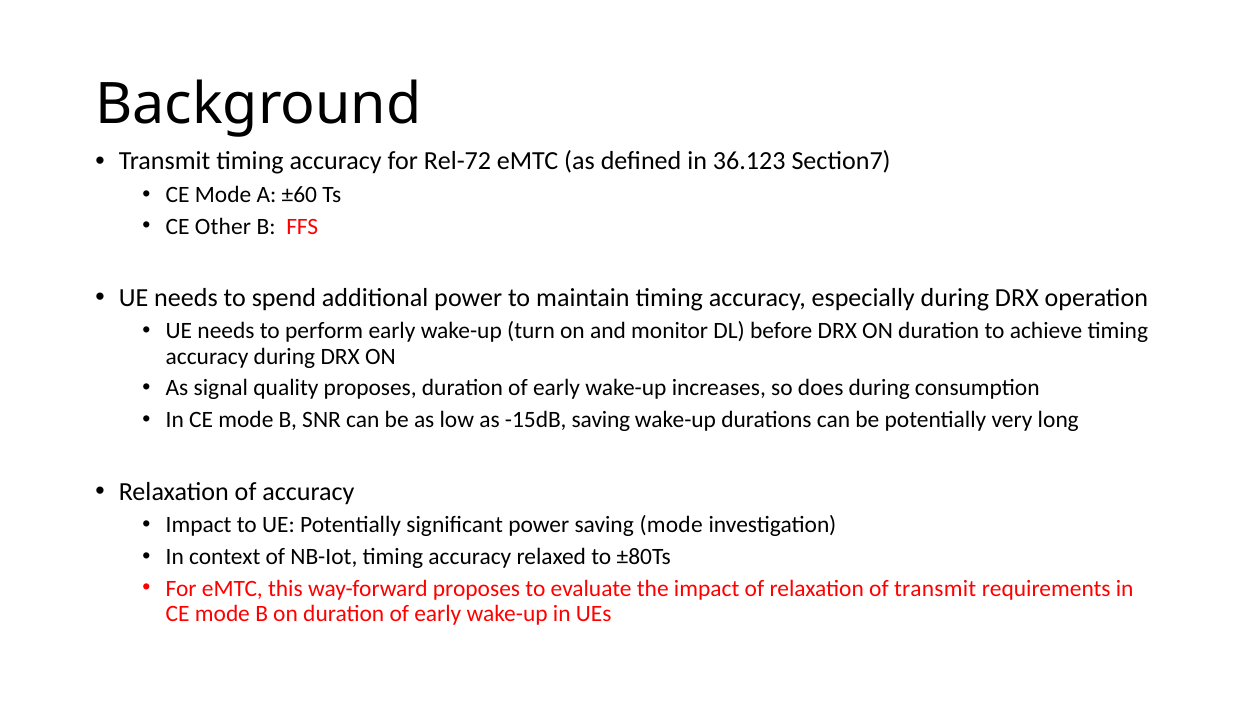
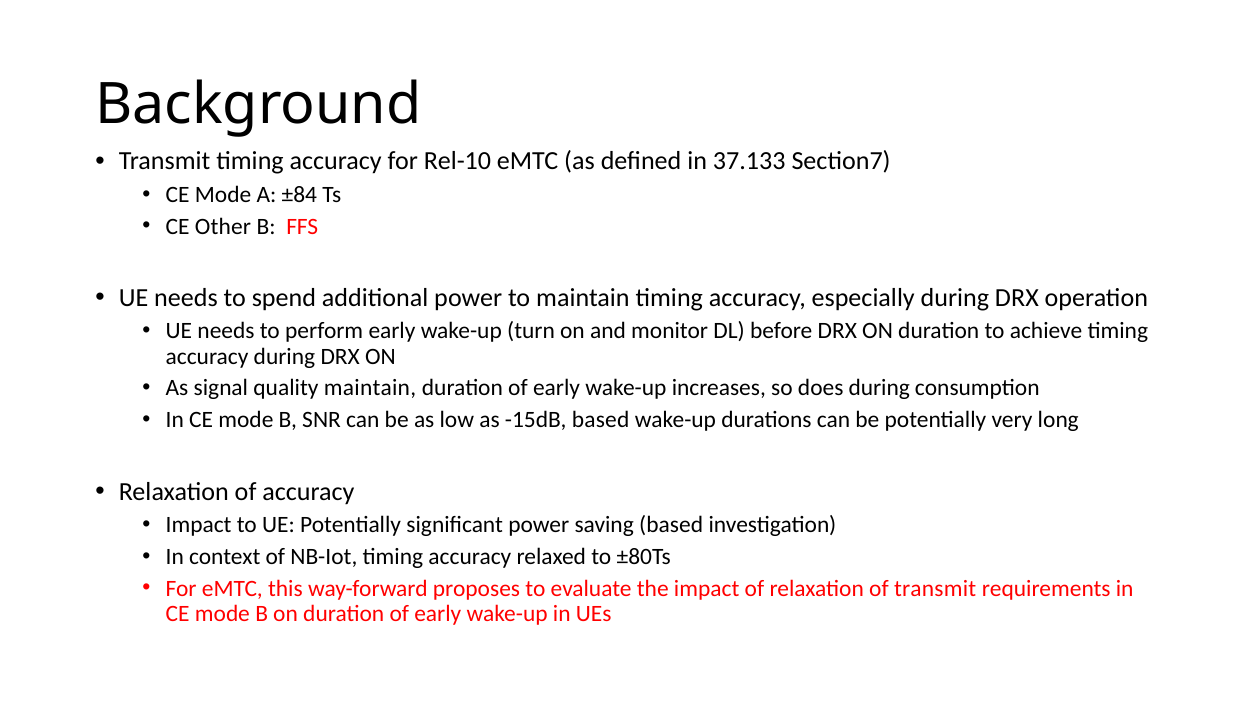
Rel-72: Rel-72 -> Rel-10 (457, 161)
36.123: 36.123 -> 37.133 (749, 161)
±60: ±60 -> ±84 (299, 195)
quality proposes: proposes -> maintain (370, 389)
-15dB saving: saving -> based (601, 420)
saving mode: mode -> based (671, 525)
